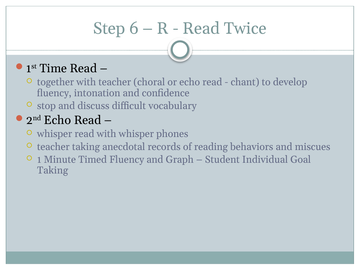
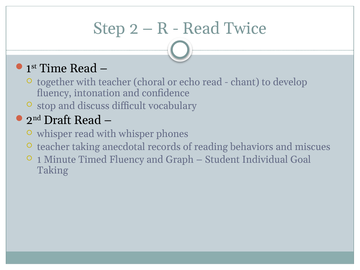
6: 6 -> 2 (134, 28)
2nd Echo: Echo -> Draft (58, 120)
